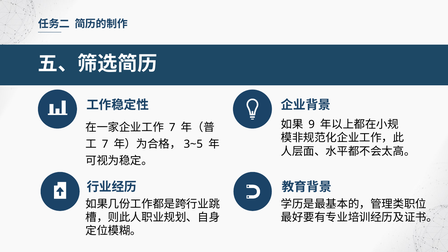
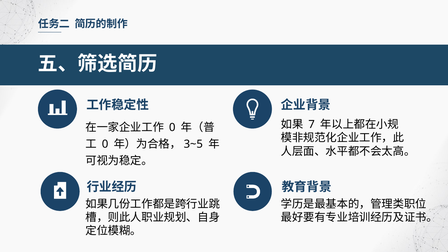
9: 9 -> 7 (312, 124)
7: 7 -> 0 (172, 128)
7: 7 -> 0 (105, 144)
